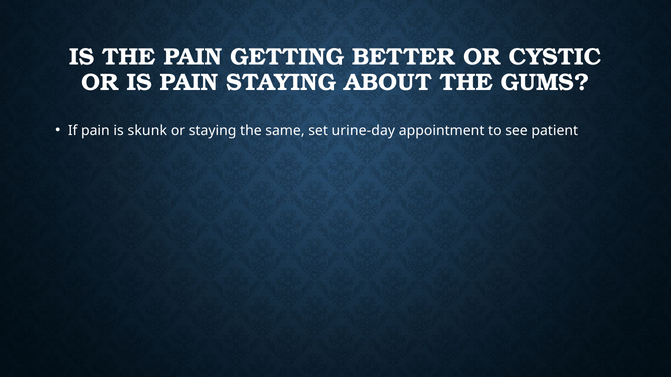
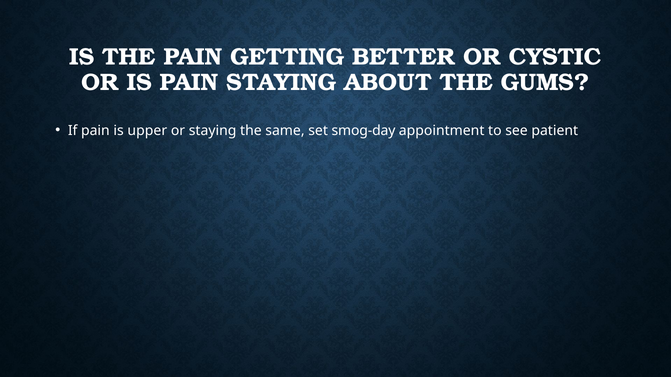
skunk: skunk -> upper (147, 131)
urine-day: urine-day -> smog-day (363, 131)
